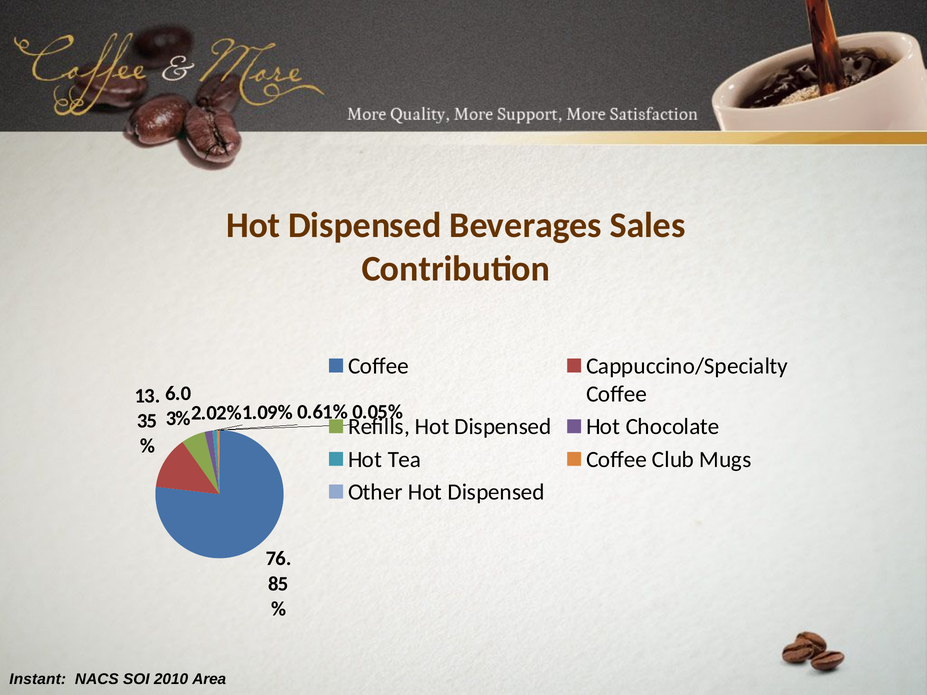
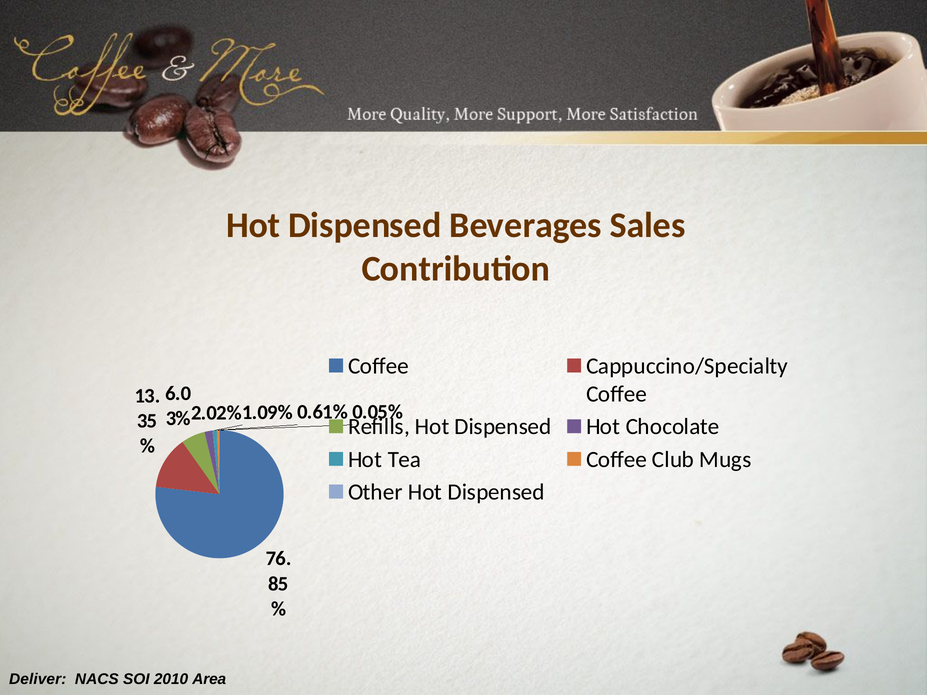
Instant: Instant -> Deliver (38, 679)
